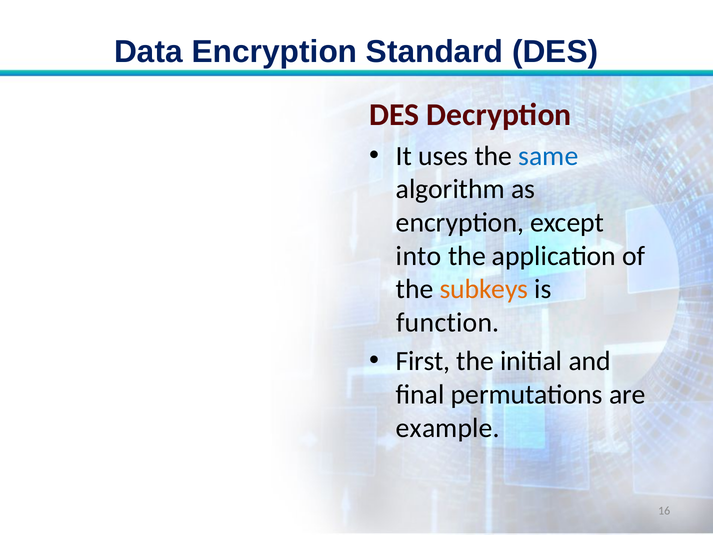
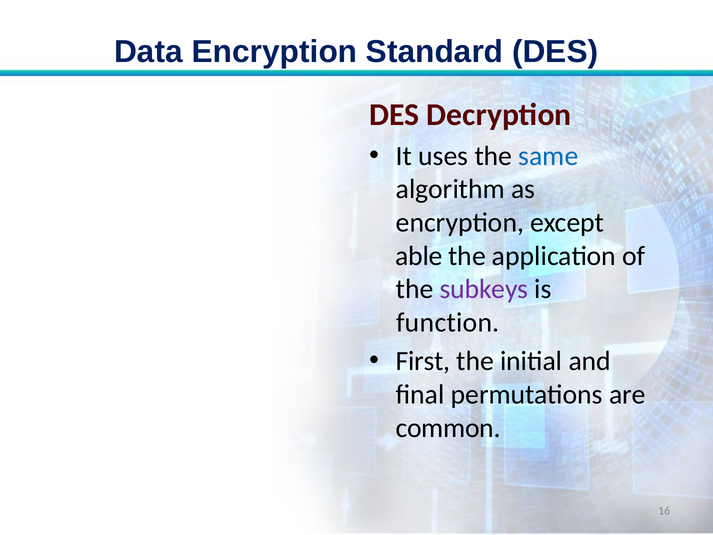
into: into -> able (419, 256)
subkeys colour: orange -> purple (484, 289)
example: example -> common (448, 428)
